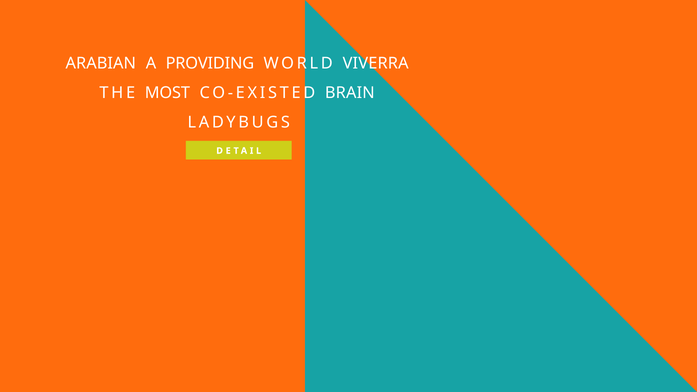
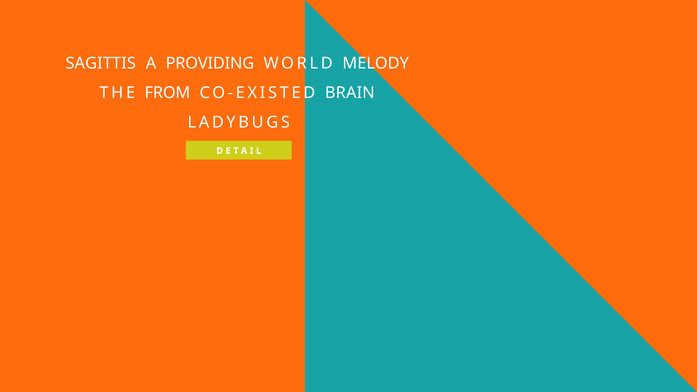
ARABIAN: ARABIAN -> SAGITTIS (101, 63)
VIVERRA: VIVERRA -> MELODY (376, 63)
MOST: MOST -> FROM (167, 93)
